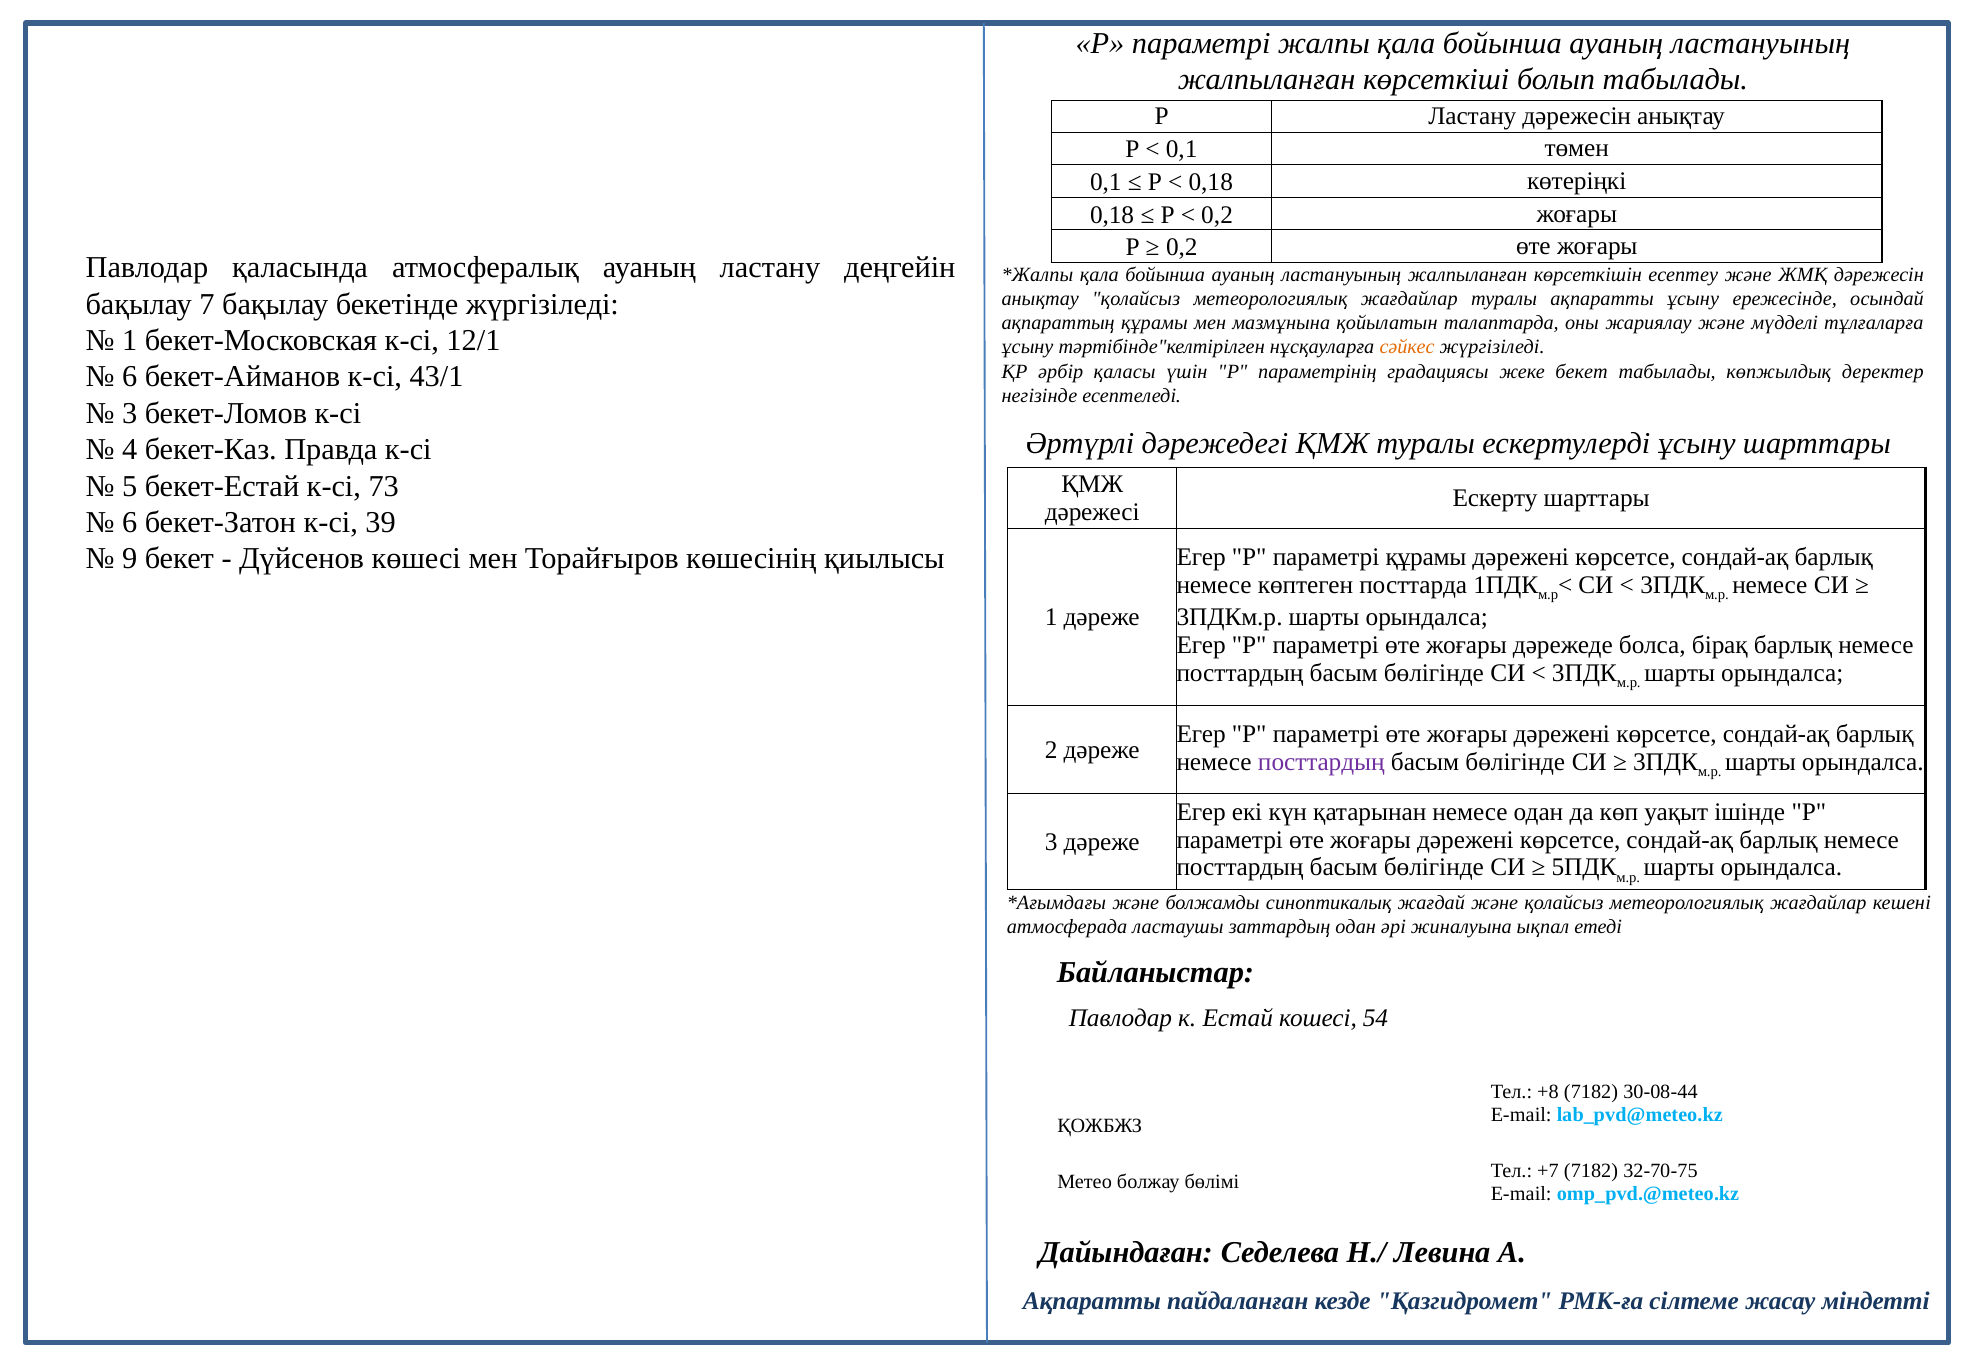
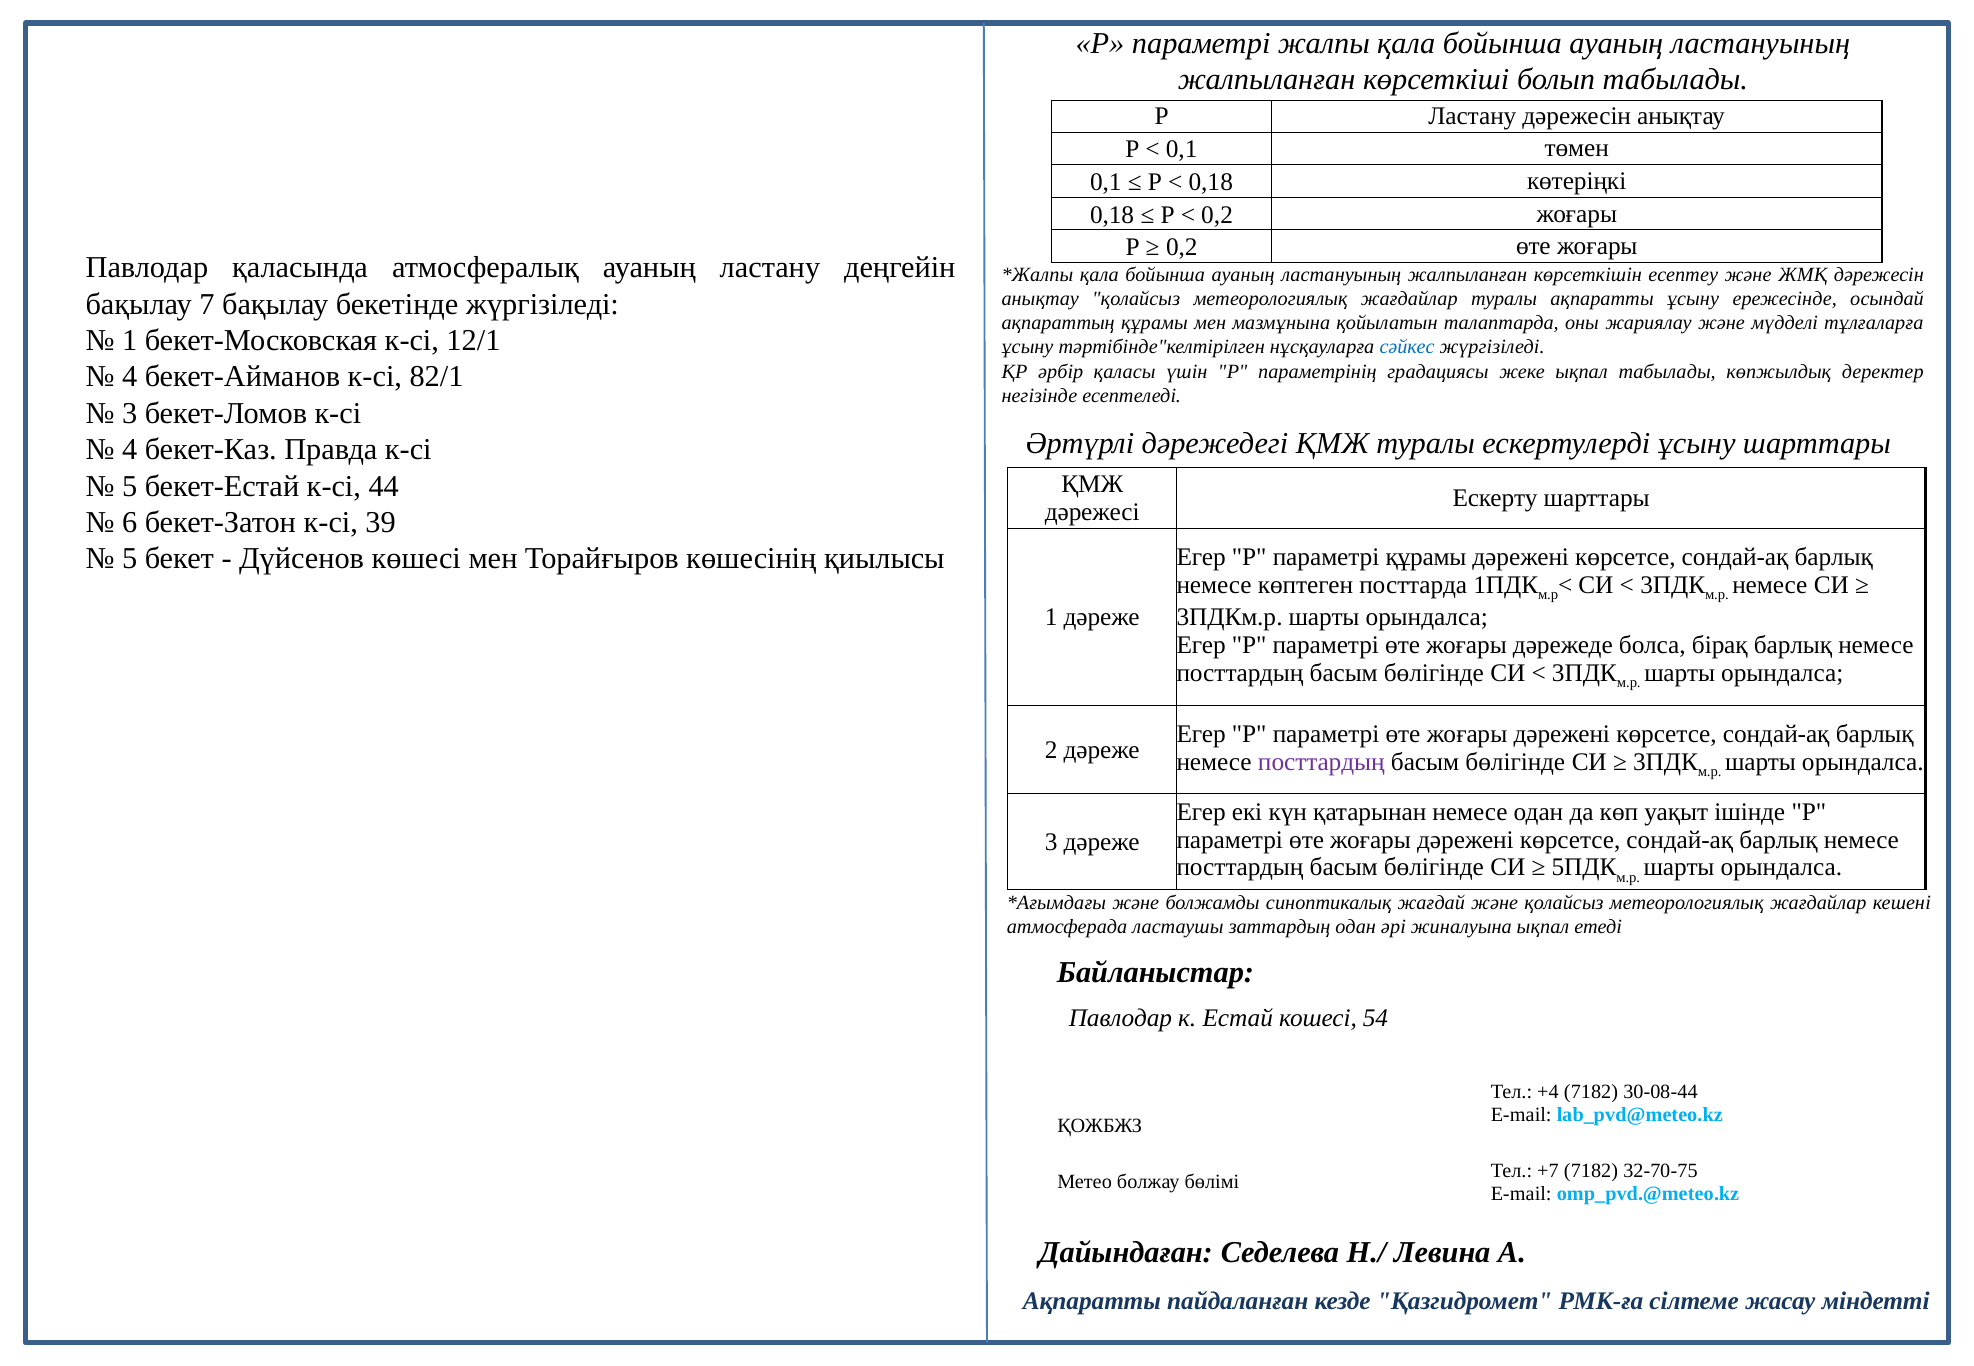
сәйкес colour: orange -> blue (1407, 347)
жеке бекет: бекет -> ықпал (1582, 372)
6: 6 -> 4 (130, 377)
43/1: 43/1 -> 82/1 (436, 377)
73: 73 -> 44 (384, 486)
9: 9 -> 5 (130, 559)
+8: +8 -> +4 (1548, 1092)
